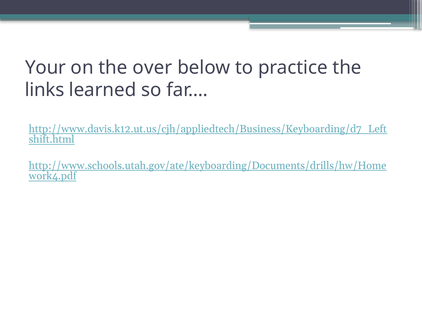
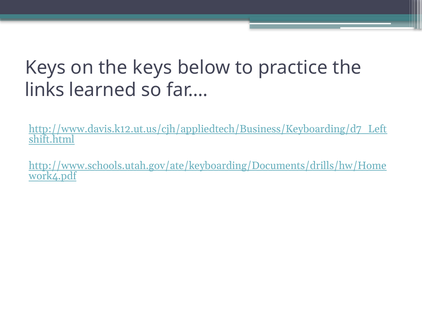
Your: Your -> Keys (46, 67)
the over: over -> keys (152, 67)
